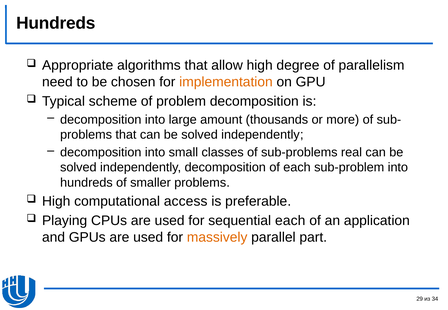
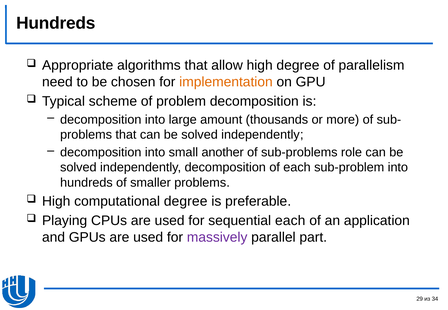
classes: classes -> another (223, 152)
real: real -> role (351, 152)
computational access: access -> degree (186, 202)
massively colour: orange -> purple (217, 237)
